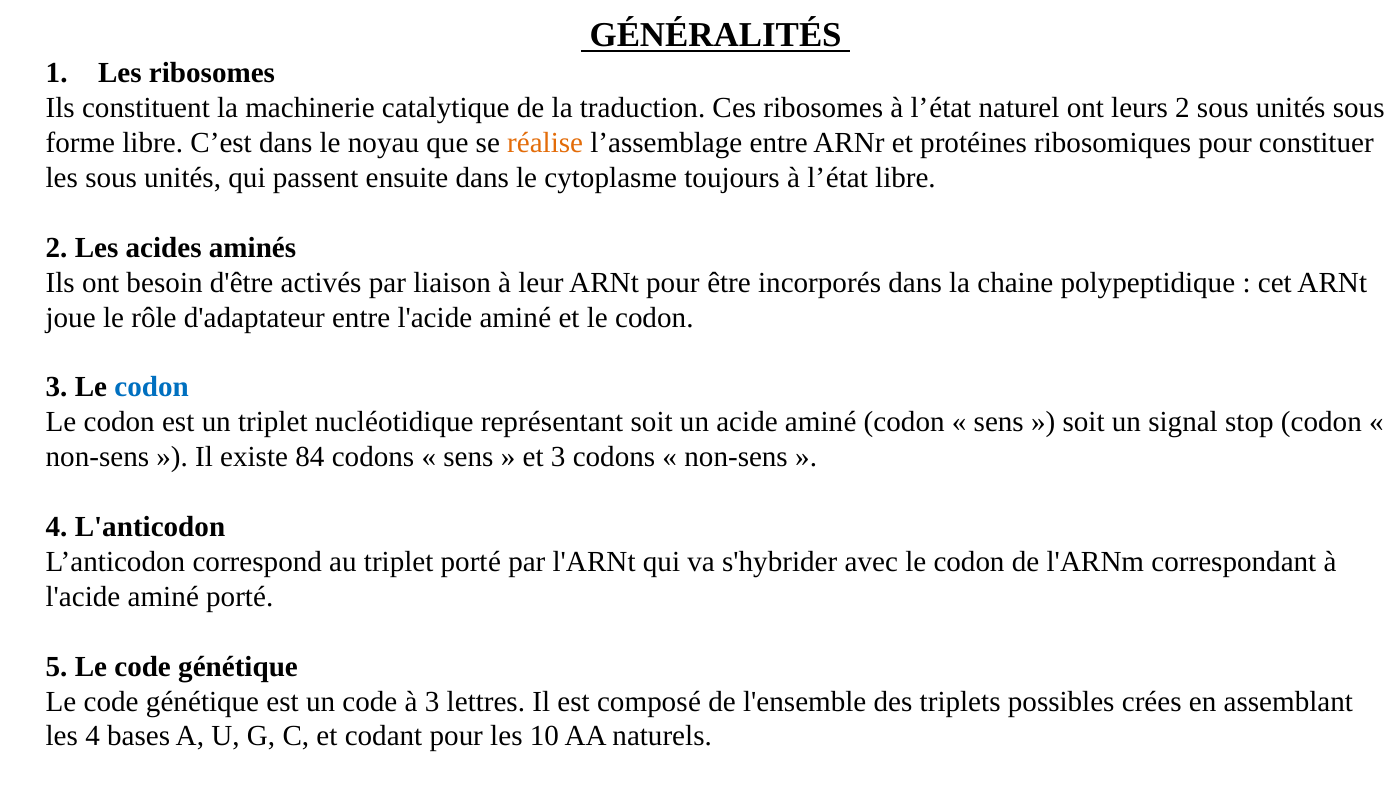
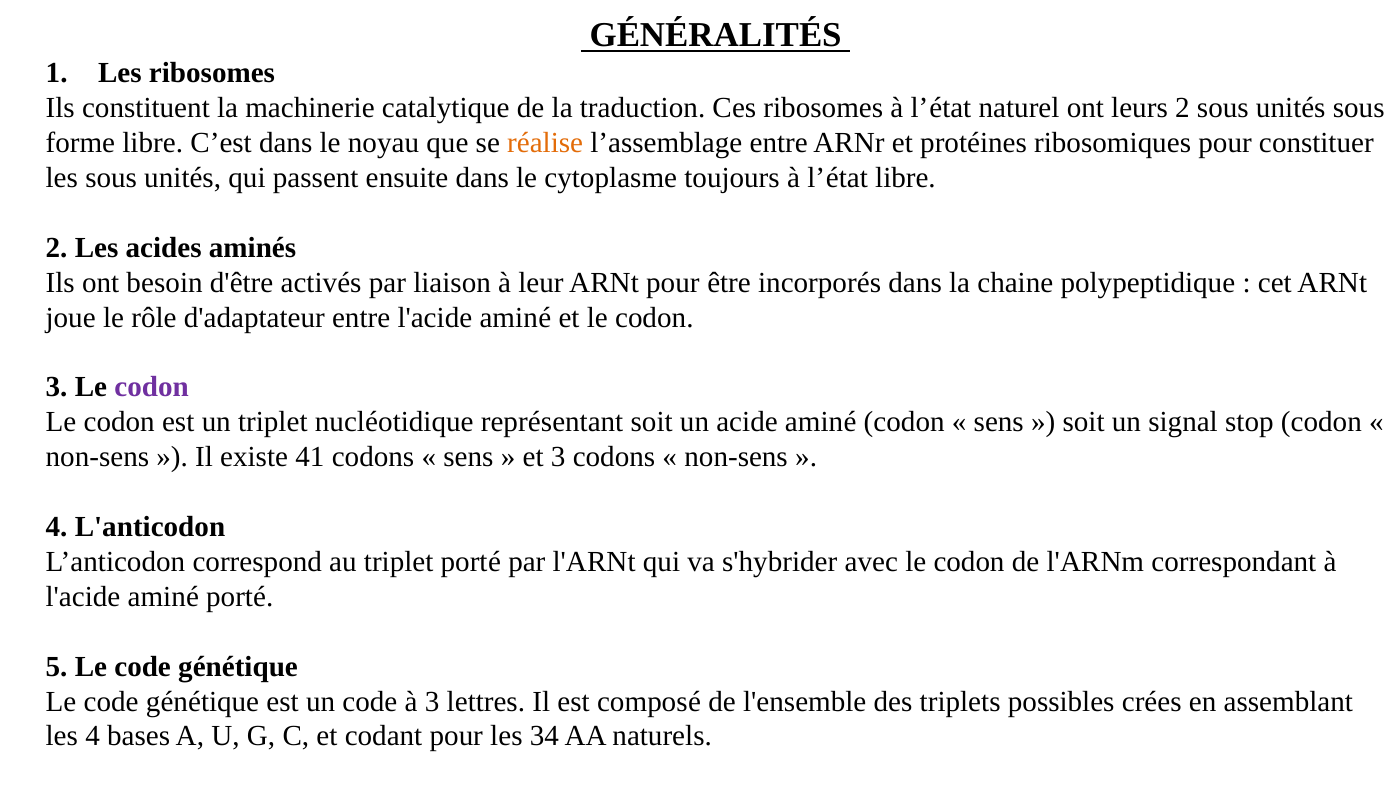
codon colour: blue -> purple (152, 387)
84: 84 -> 41 (310, 457)
10: 10 -> 34 (544, 737)
